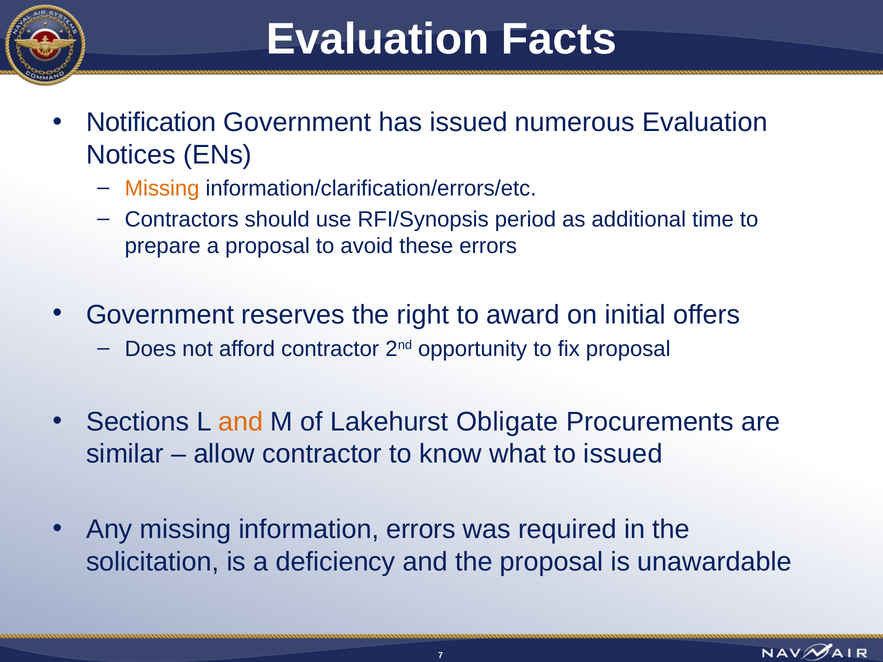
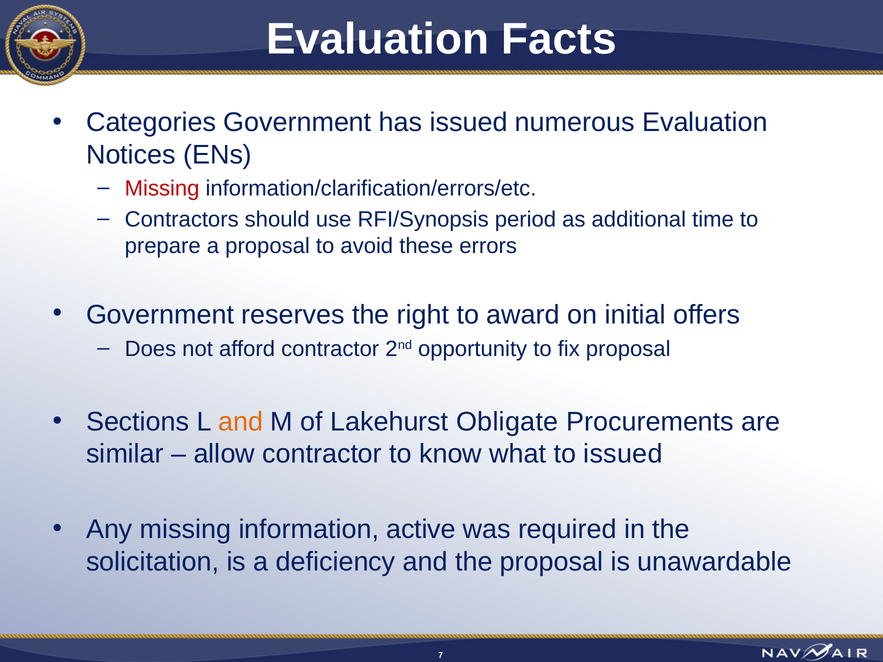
Notification: Notification -> Categories (151, 123)
Missing colour: orange -> red (162, 188)
information errors: errors -> active (421, 530)
